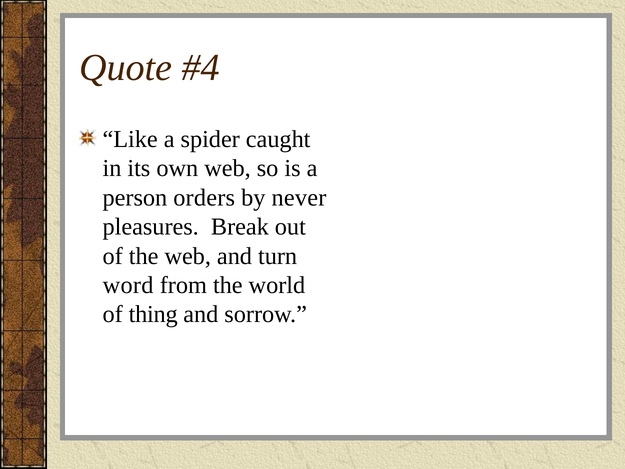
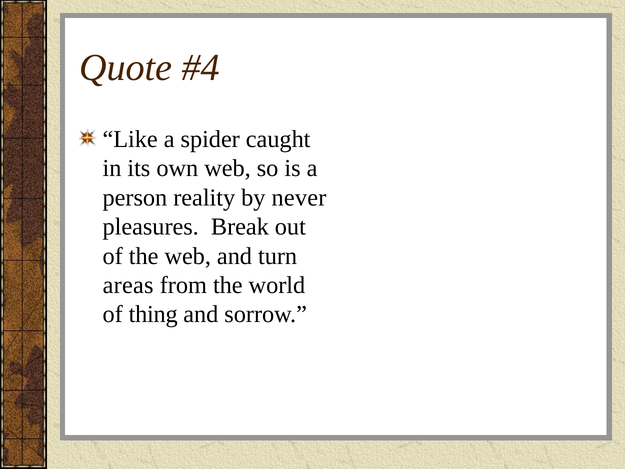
orders: orders -> reality (204, 198)
word: word -> areas (128, 285)
